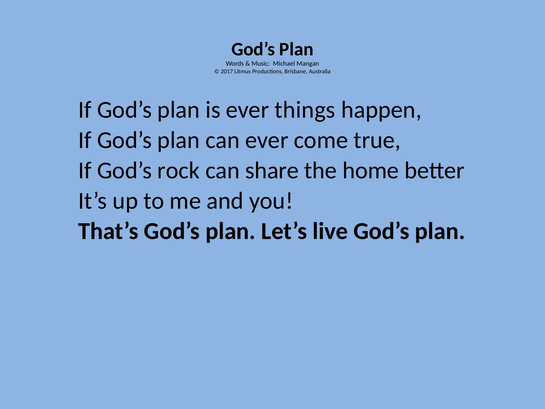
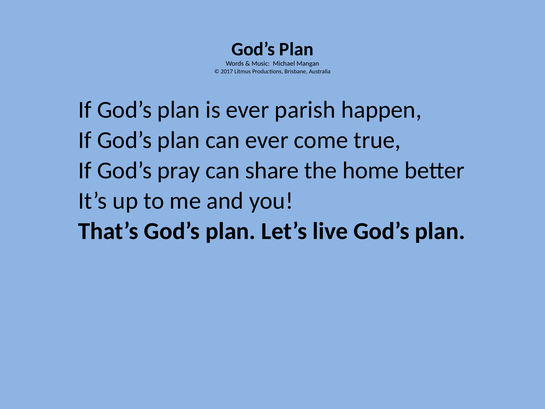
things: things -> parish (305, 110)
rock: rock -> pray (179, 170)
